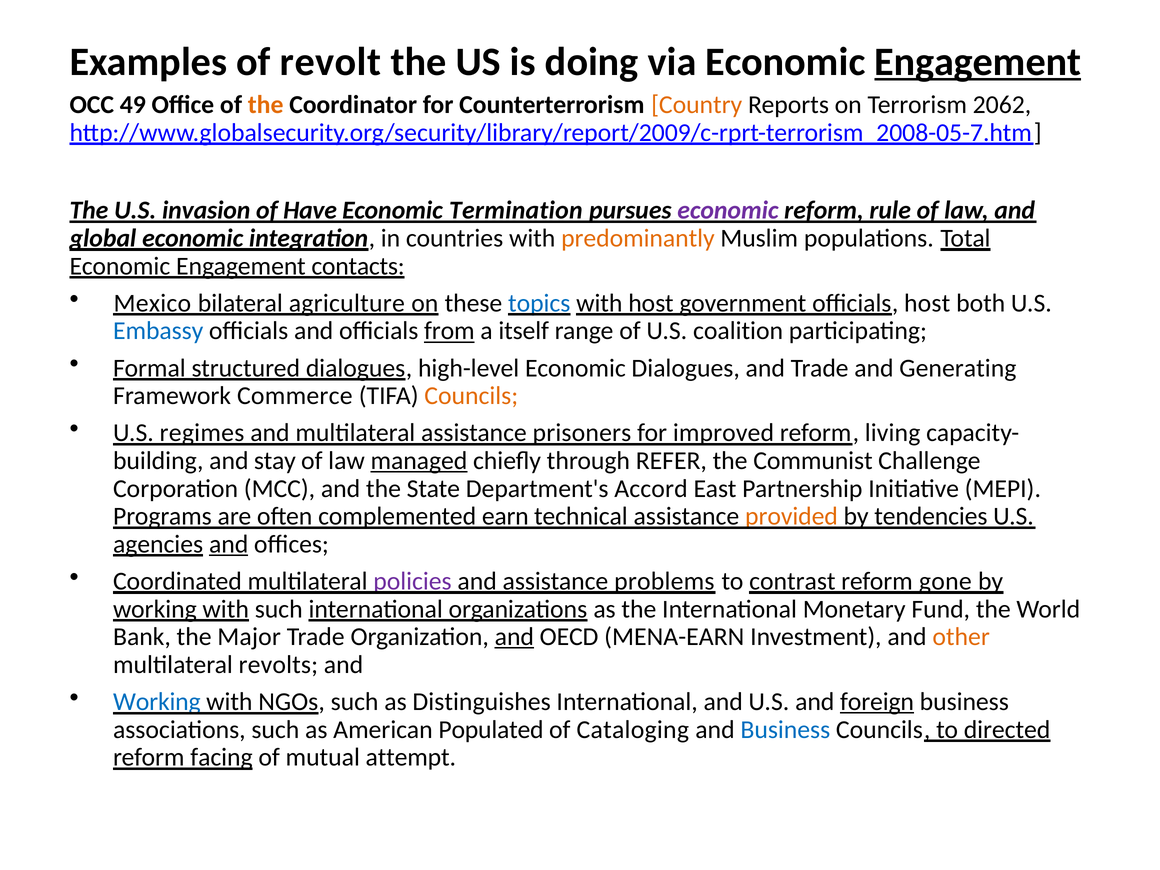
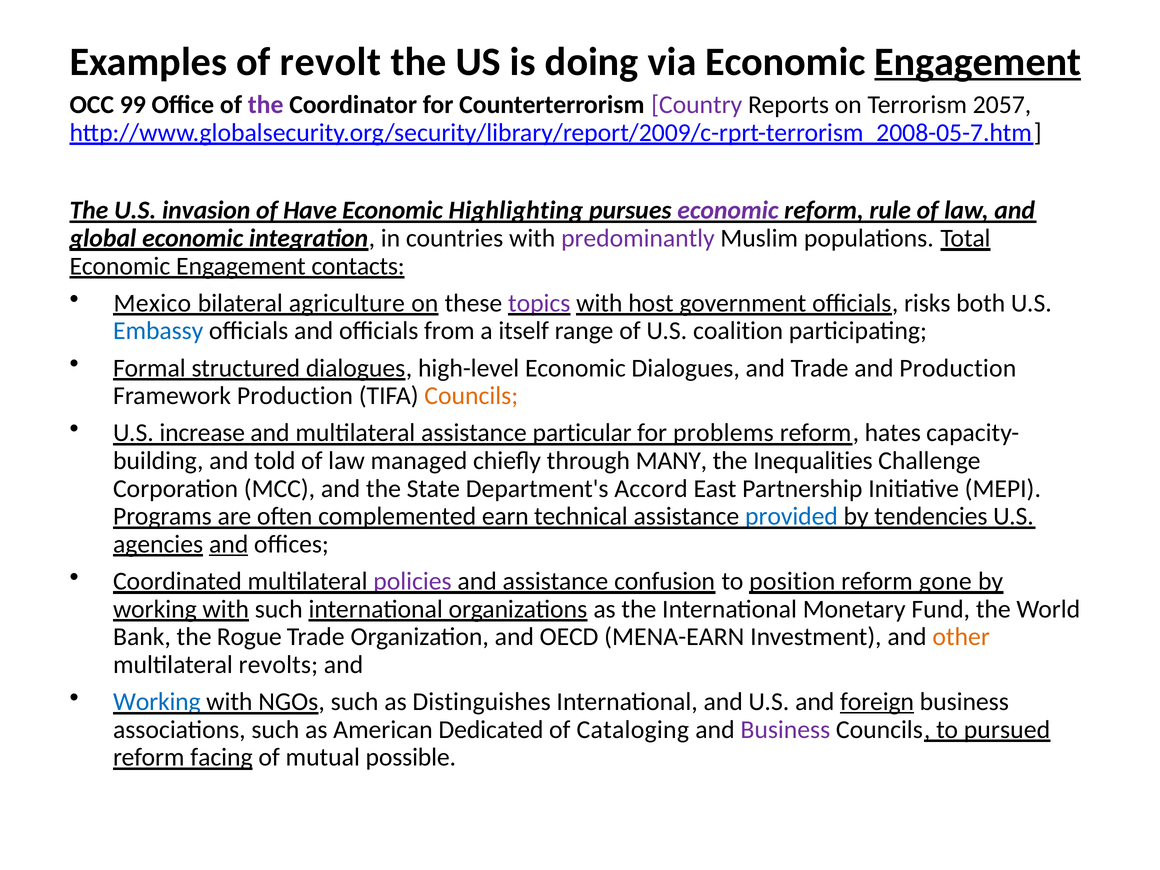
49: 49 -> 99 (133, 105)
the colour: orange -> purple (266, 105)
Country colour: orange -> purple (697, 105)
2062: 2062 -> 2057 (1002, 105)
Termination: Termination -> Highlighting (516, 210)
predominantly colour: orange -> purple (638, 238)
topics colour: blue -> purple (539, 303)
officials host: host -> risks (927, 303)
from underline: present -> none (449, 331)
and Generating: Generating -> Production (958, 368)
Framework Commerce: Commerce -> Production (295, 396)
regimes: regimes -> increase (202, 433)
prisoners: prisoners -> particular (582, 433)
improved: improved -> problems (723, 433)
living: living -> hates (893, 433)
stay: stay -> told (275, 461)
managed underline: present -> none (419, 461)
REFER: REFER -> MANY (671, 461)
Communist: Communist -> Inequalities (813, 461)
provided colour: orange -> blue (792, 516)
problems: problems -> confusion (665, 581)
contrast: contrast -> position (792, 581)
Major: Major -> Rogue (249, 637)
and underline: present -> none (514, 637)
Populated: Populated -> Dedicated (491, 730)
Business colour: blue -> purple (785, 730)
directed: directed -> pursued (1007, 730)
attempt: attempt -> possible (411, 757)
